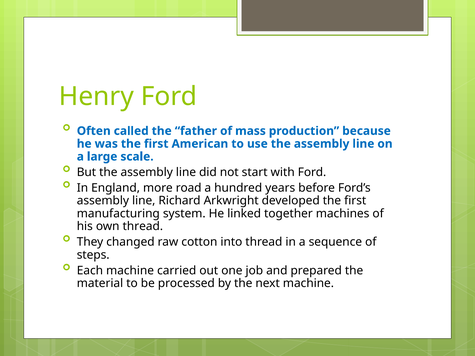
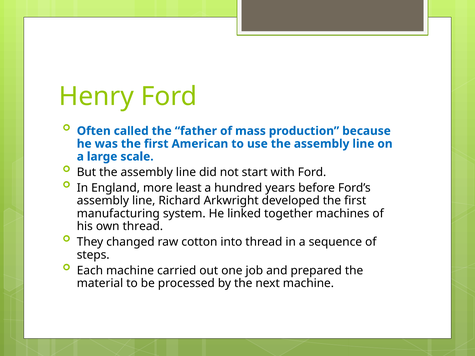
road: road -> least (189, 188)
